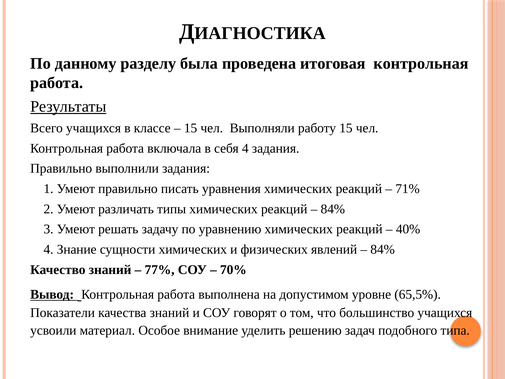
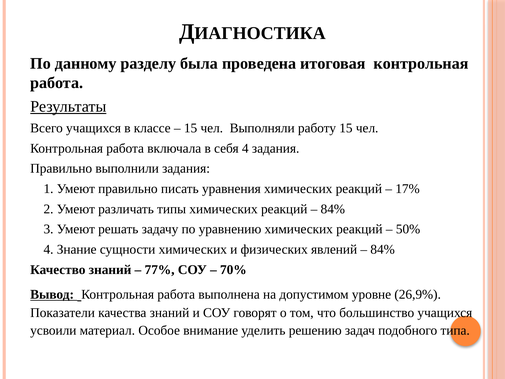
71%: 71% -> 17% (408, 189)
40%: 40% -> 50% (408, 229)
65,5%: 65,5% -> 26,9% (418, 294)
